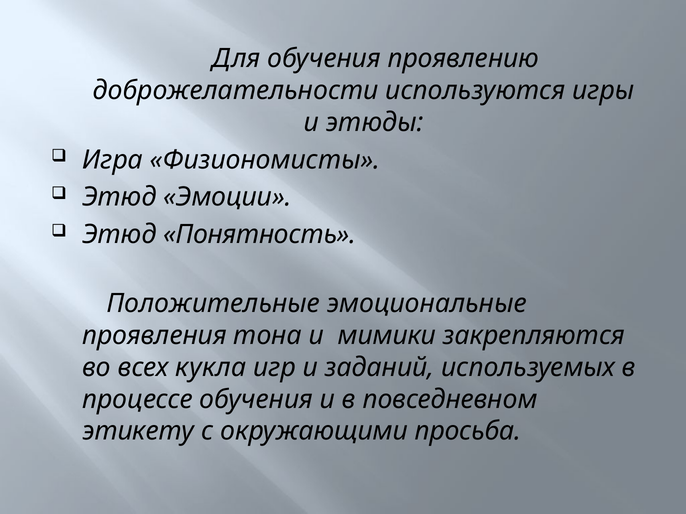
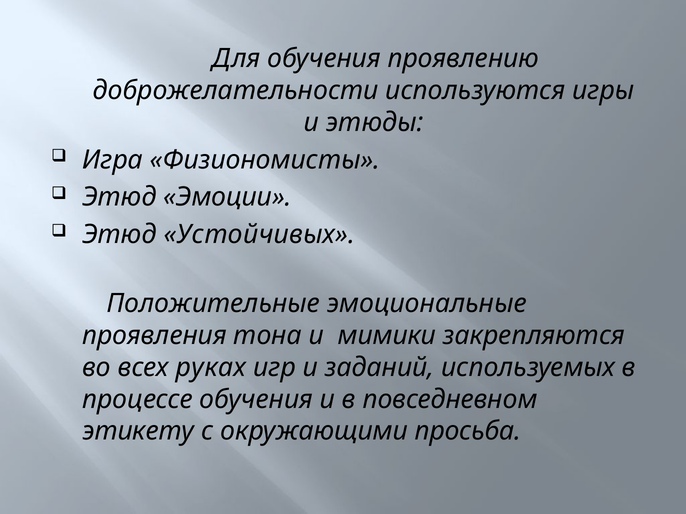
Понятность: Понятность -> Устойчивых (259, 235)
кукла: кукла -> руках (211, 368)
